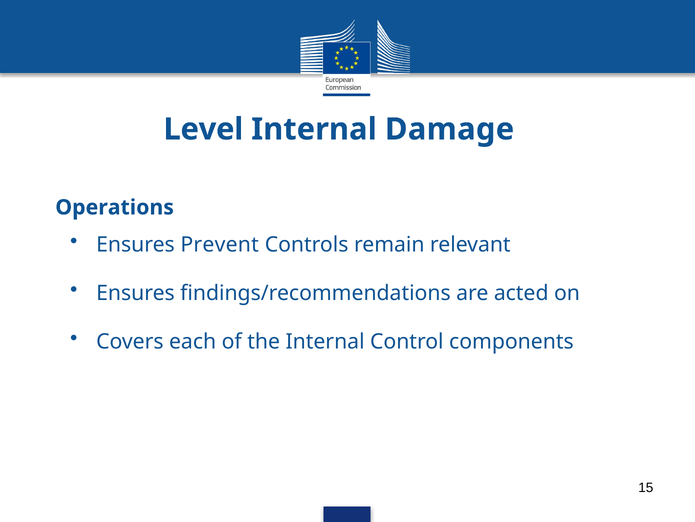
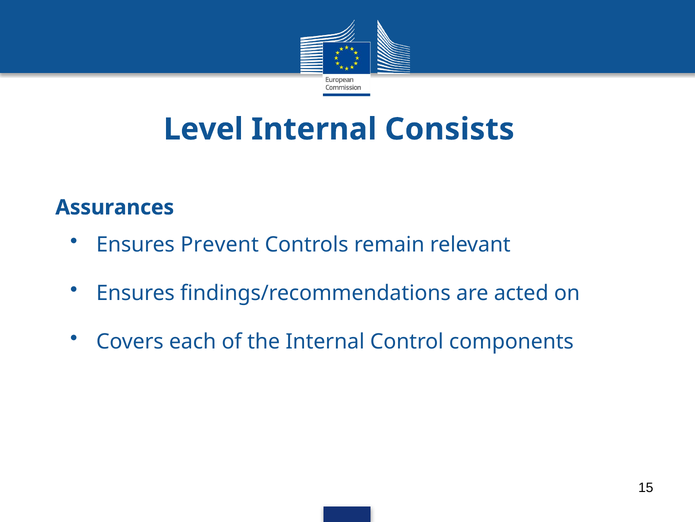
Damage: Damage -> Consists (450, 129)
Operations: Operations -> Assurances (115, 207)
